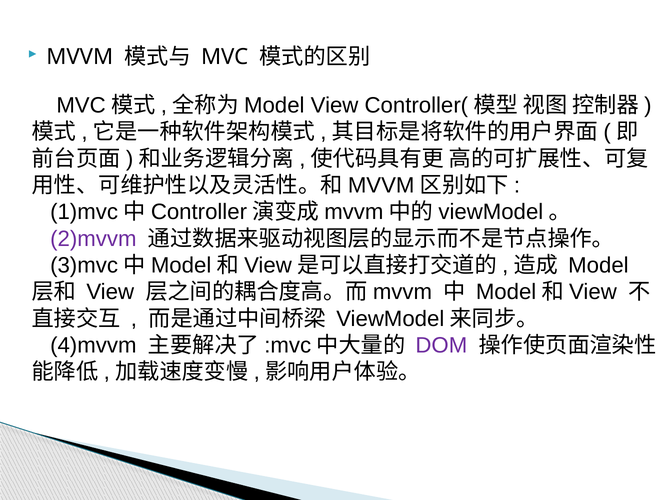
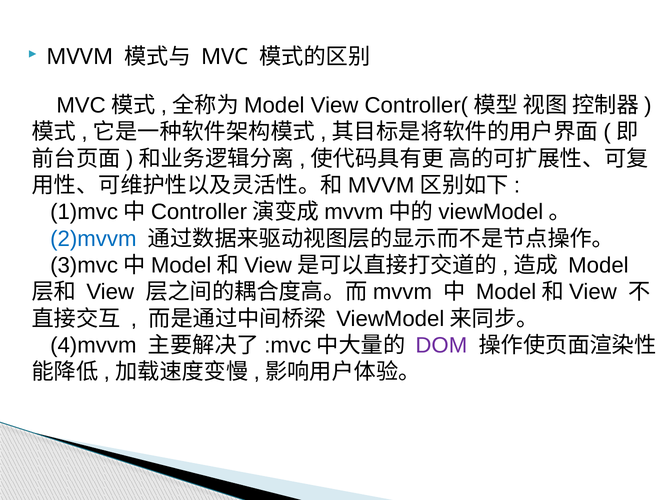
2)mvvm colour: purple -> blue (93, 238)
